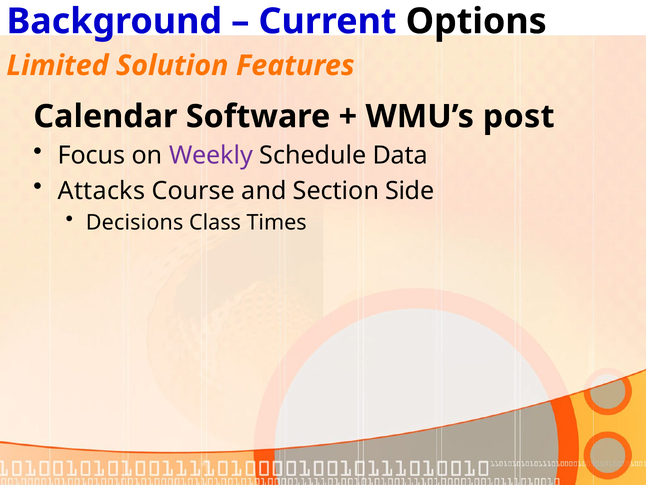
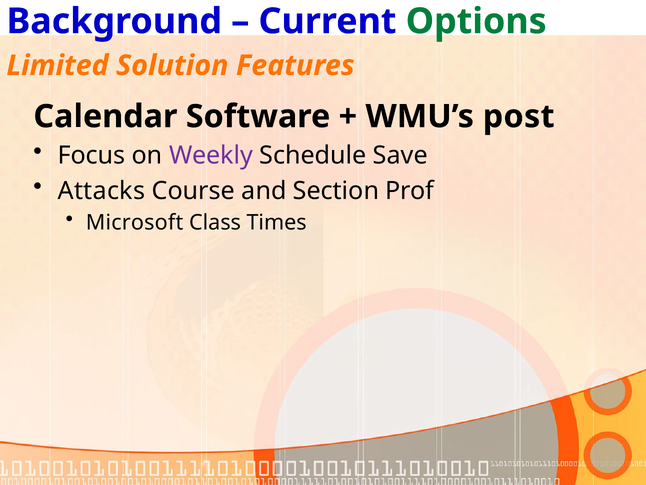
Options colour: black -> green (476, 21)
Data: Data -> Save (400, 155)
Side: Side -> Prof (410, 191)
Decisions: Decisions -> Microsoft (135, 223)
